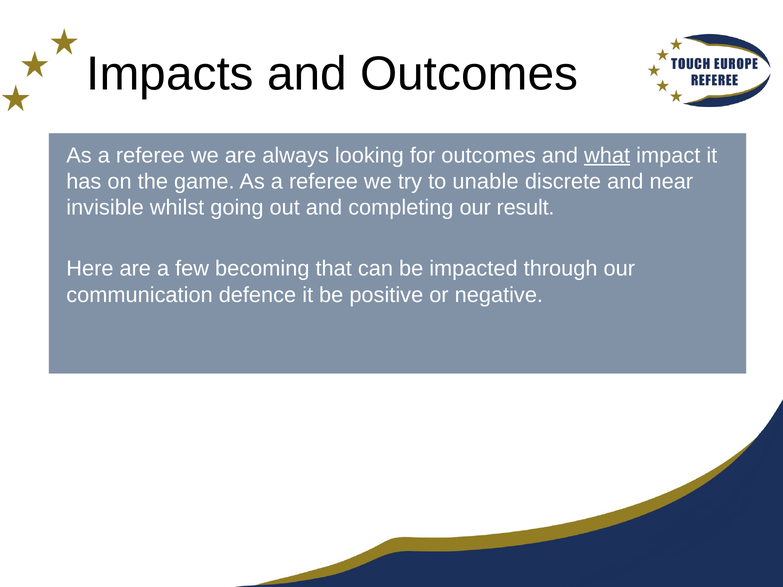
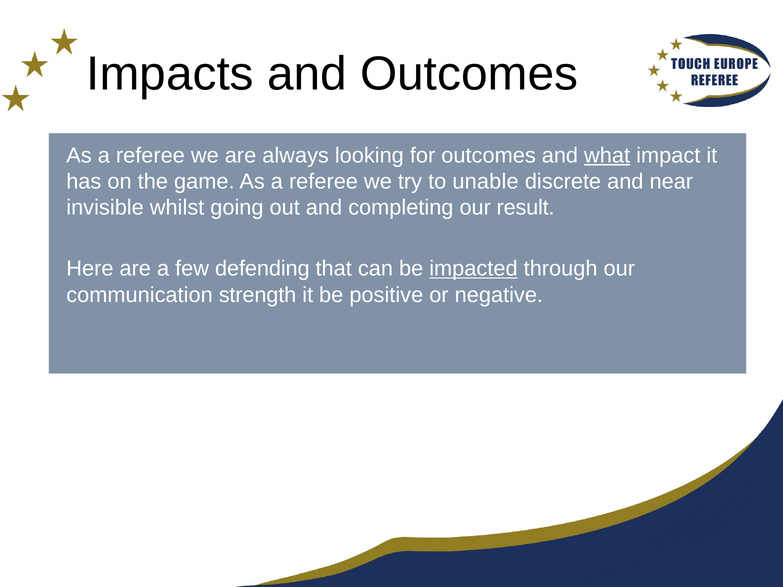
becoming: becoming -> defending (262, 269)
impacted underline: none -> present (473, 269)
defence: defence -> strength (258, 295)
